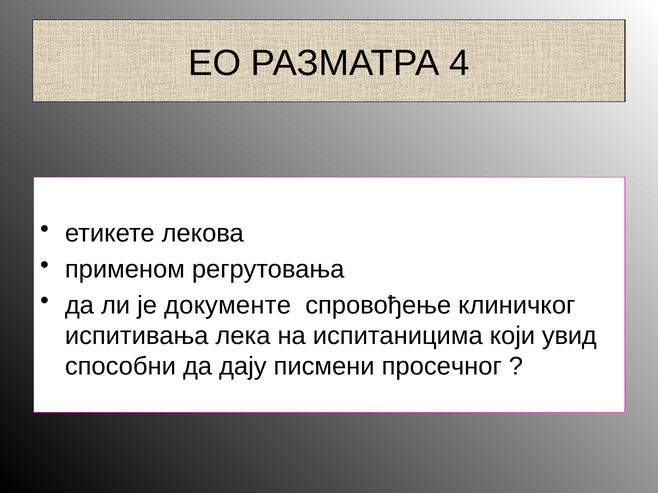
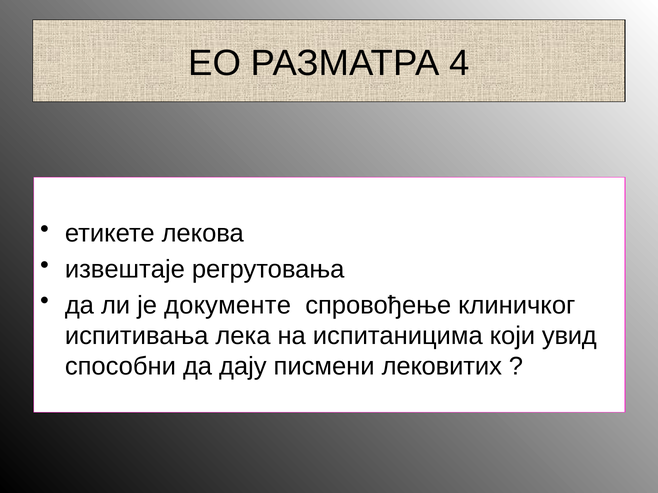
применом: применом -> извештаје (125, 270)
просечног: просечног -> лековитих (442, 367)
